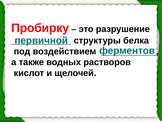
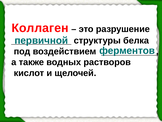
Пробирку: Пробирку -> Коллаген (40, 28)
